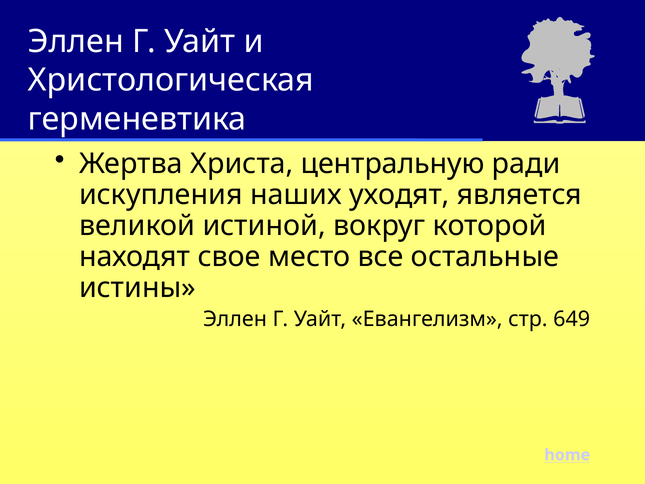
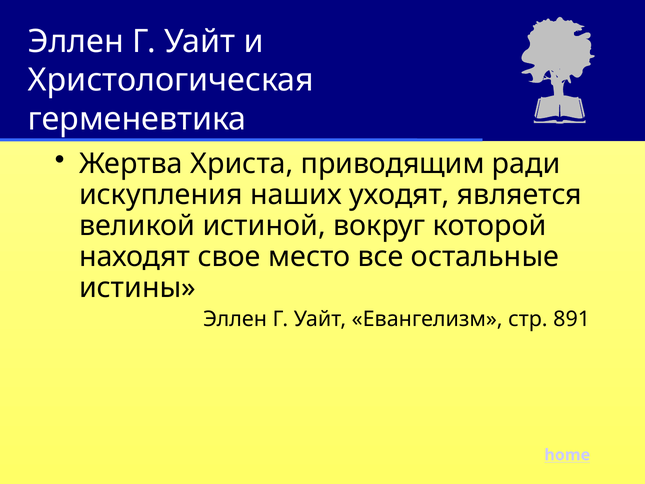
центральную: центральную -> приводящим (393, 164)
649: 649 -> 891 (572, 319)
